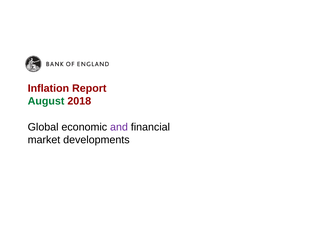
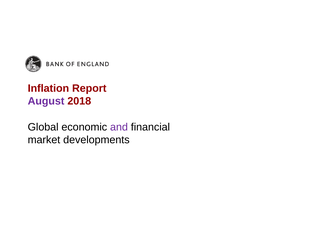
August colour: green -> purple (46, 101)
